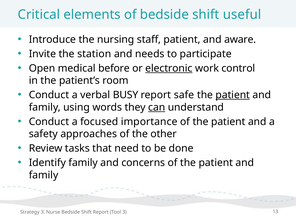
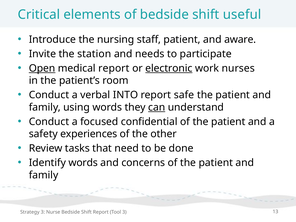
Open underline: none -> present (42, 68)
medical before: before -> report (114, 68)
control: control -> nurses (238, 68)
BUSY: BUSY -> INTO (125, 95)
patient underline: present -> none (233, 95)
importance: importance -> confidential (149, 122)
approaches: approaches -> experiences (89, 134)
Identify family: family -> words (83, 163)
